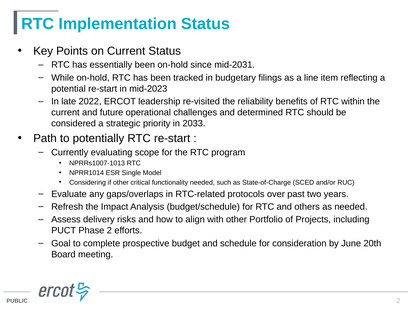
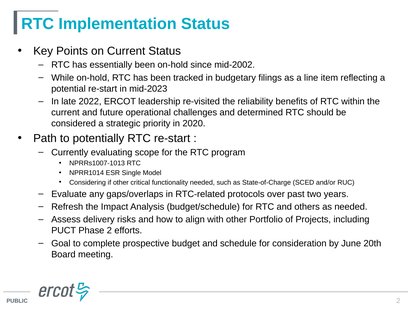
mid-2031: mid-2031 -> mid-2002 (235, 65)
2033: 2033 -> 2020 (194, 124)
